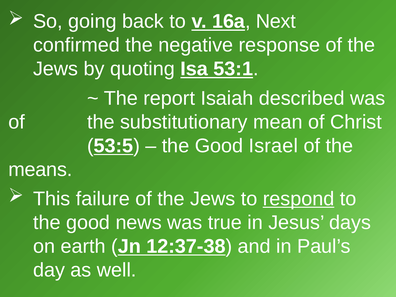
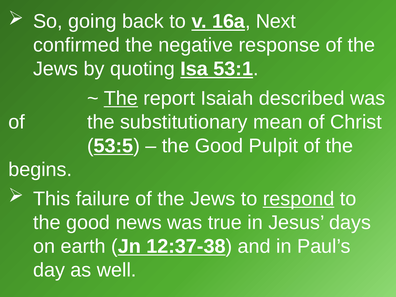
The underline: none -> present (121, 98)
Israel: Israel -> Pulpit (273, 146)
means: means -> begins (40, 169)
